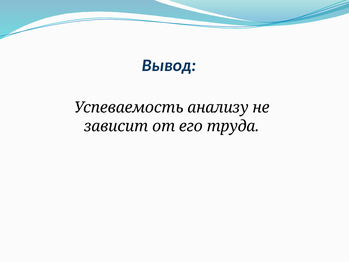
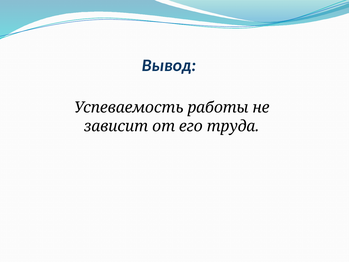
анализу: анализу -> работы (218, 108)
